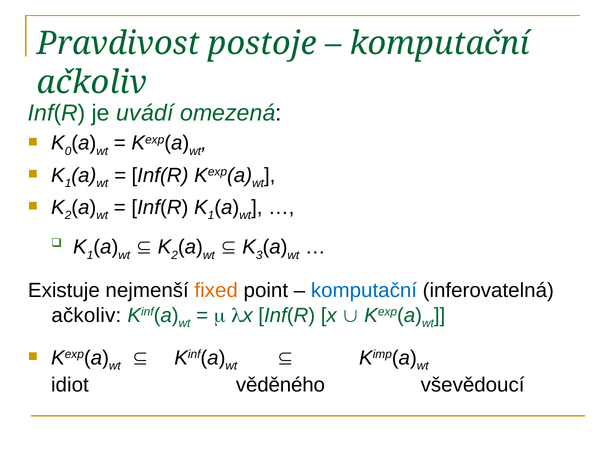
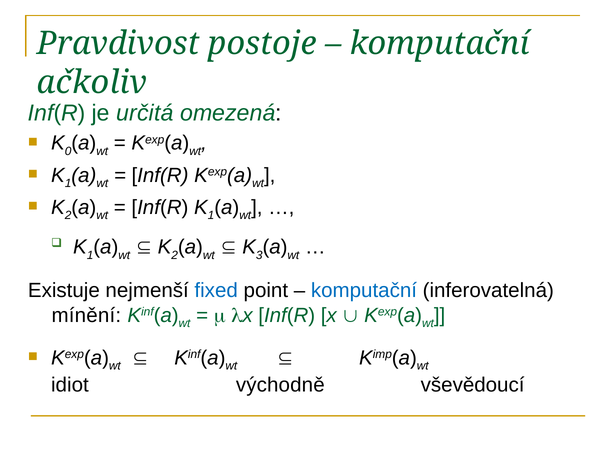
uvádí: uvádí -> určitá (145, 113)
fixed colour: orange -> blue (216, 291)
ačkoliv: ačkoliv -> mínění (86, 315)
věděného: věděného -> východně (280, 385)
